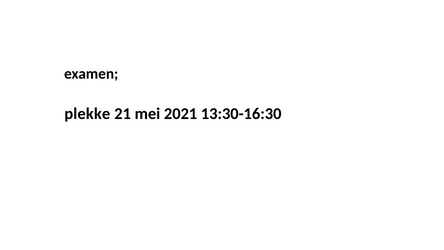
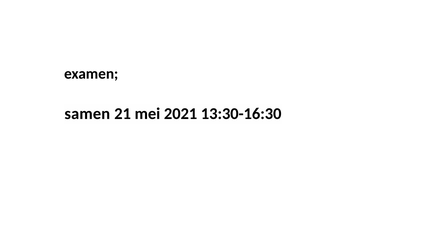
plekke: plekke -> samen (87, 114)
